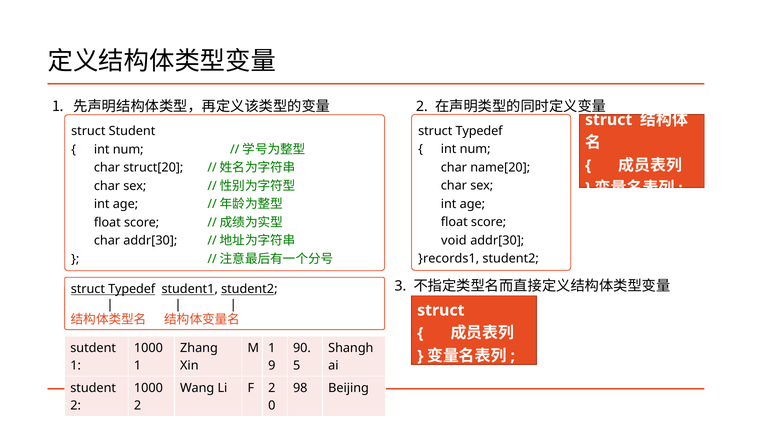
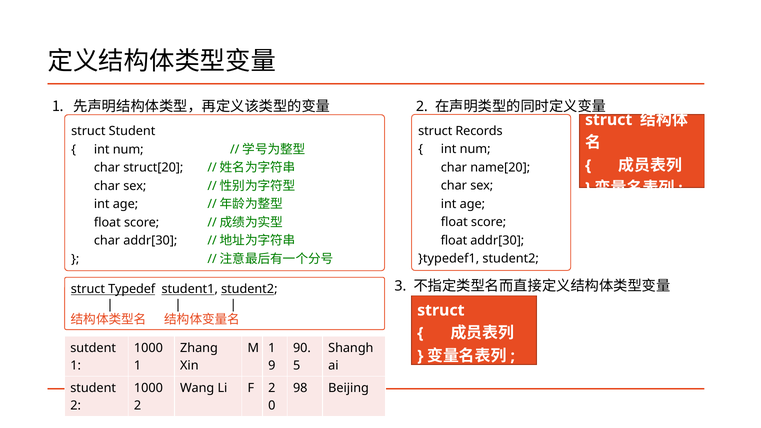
Typedef: Typedef -> Records (479, 131)
void: void -> float (454, 240)
}records1: }records1 -> }typedef1 (449, 259)
